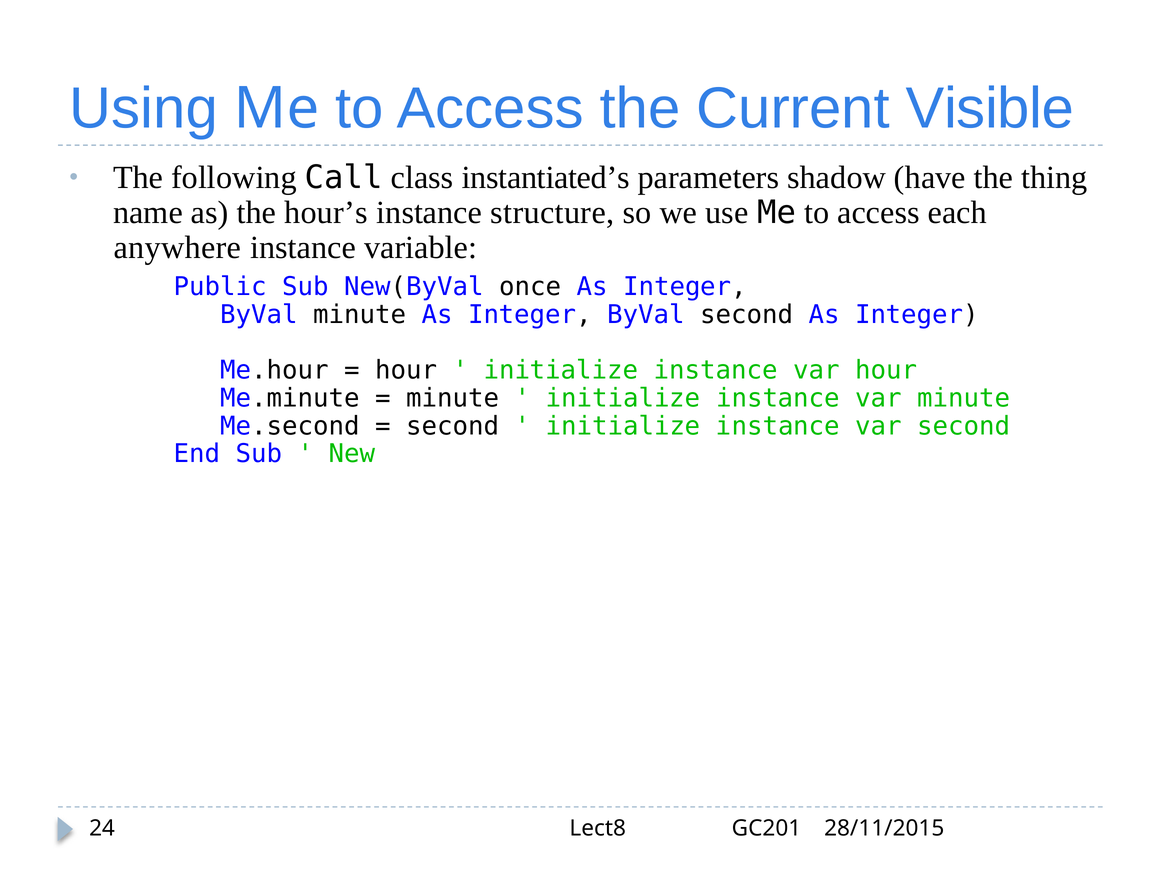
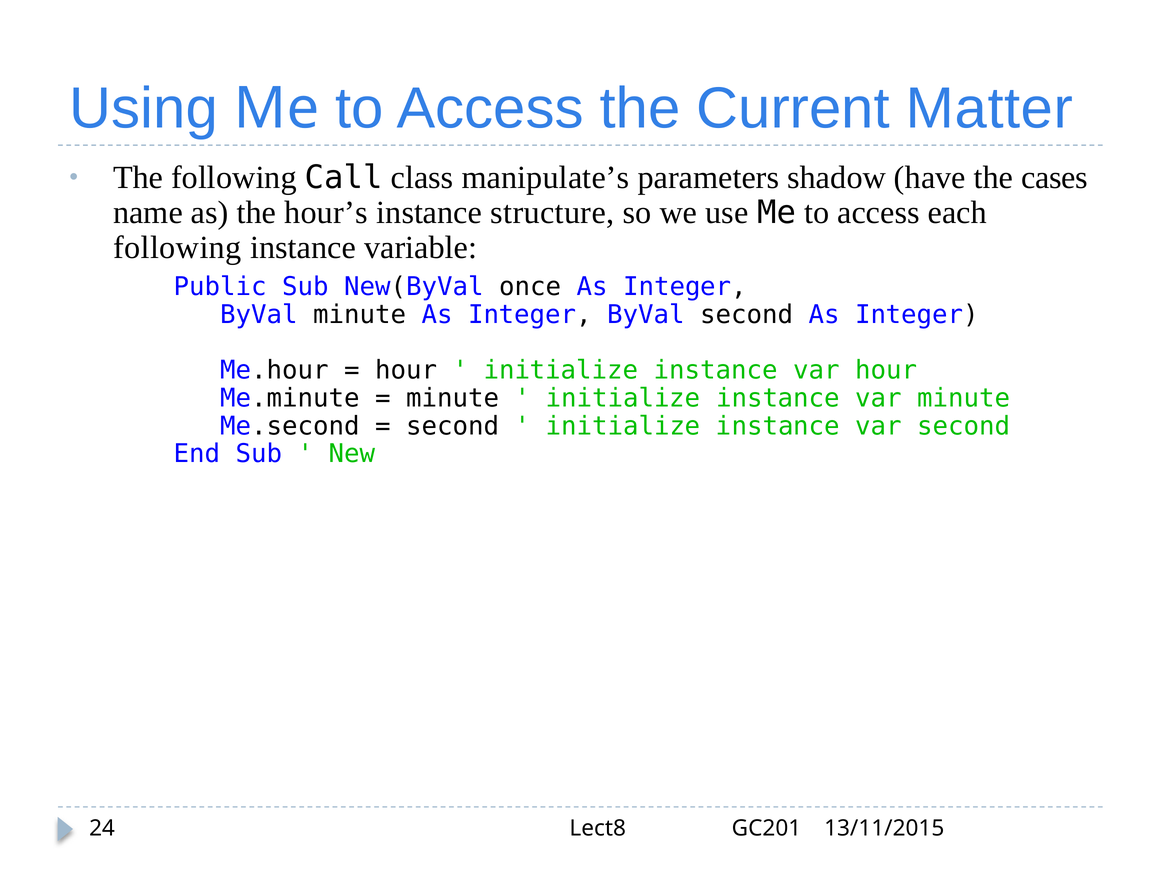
Visible: Visible -> Matter (989, 109)
instantiated’s: instantiated’s -> manipulate’s (545, 178)
thing: thing -> cases (1055, 178)
anywhere: anywhere -> following (177, 247)
28/11/2015: 28/11/2015 -> 13/11/2015 (884, 828)
